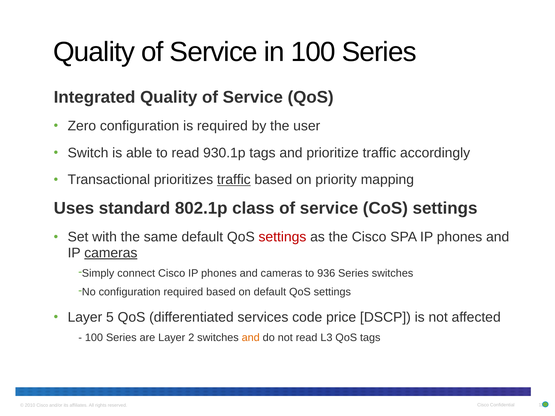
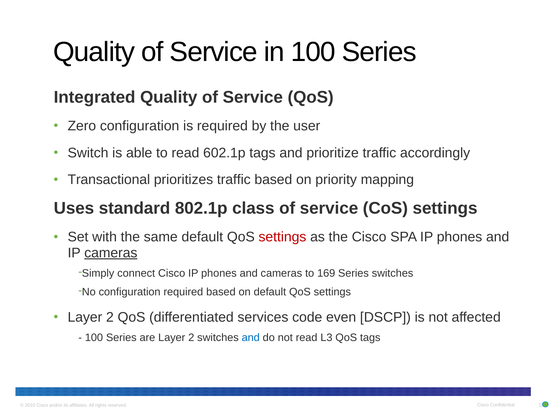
930.1p: 930.1p -> 602.1p (224, 153)
traffic underline: present -> none (234, 180)
936: 936 -> 169 (326, 273)
5: 5 -> 2 (110, 317)
price: price -> even (341, 317)
and colour: orange -> blue (251, 338)
